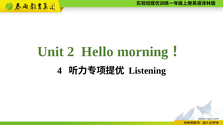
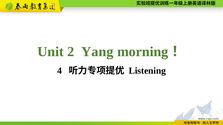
Hello: Hello -> Yang (97, 52)
